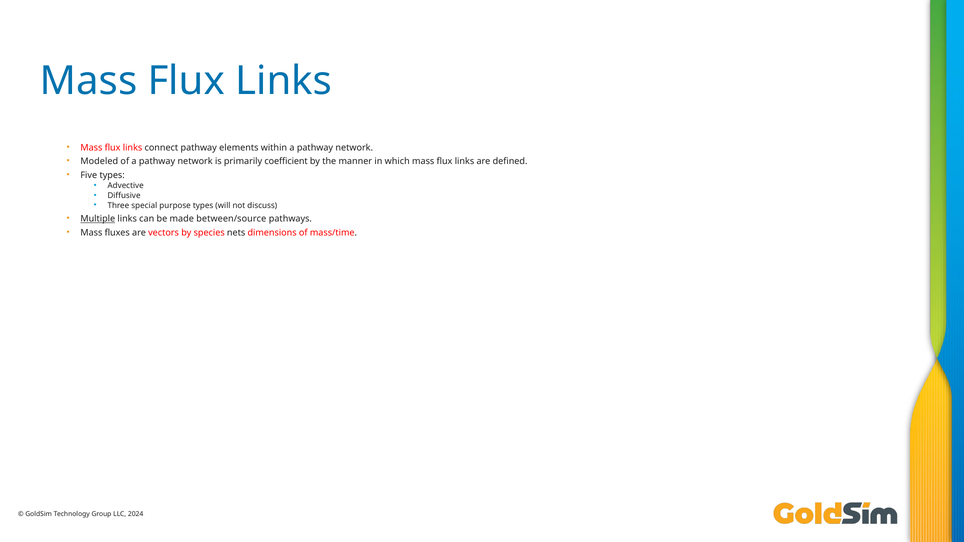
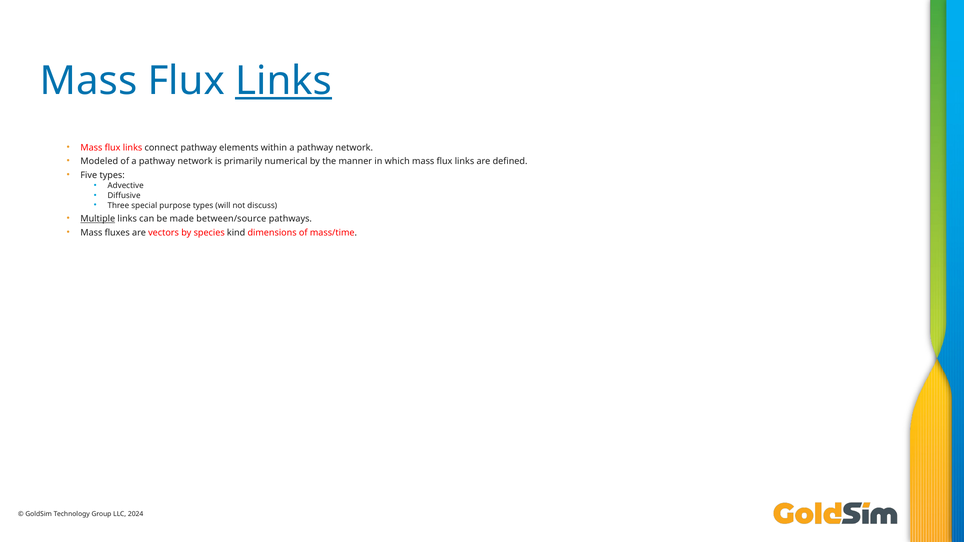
Links underline: none -> present (284, 81)
coefficient: coefficient -> numerical (286, 161)
nets: nets -> kind (236, 233)
